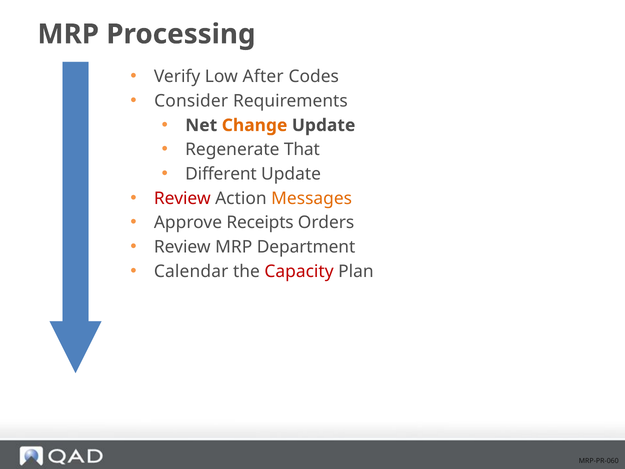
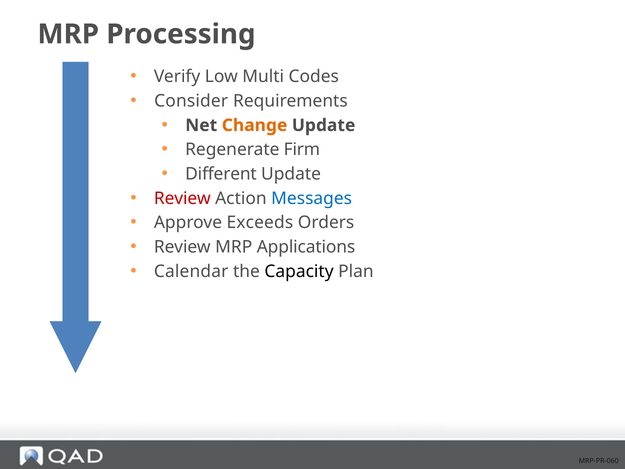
After: After -> Multi (263, 77)
That: That -> Firm (302, 150)
Messages colour: orange -> blue (312, 198)
Receipts: Receipts -> Exceeds (260, 223)
Department: Department -> Applications (306, 247)
Capacity colour: red -> black (299, 271)
